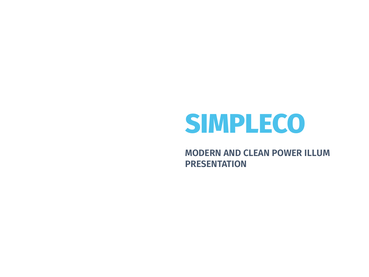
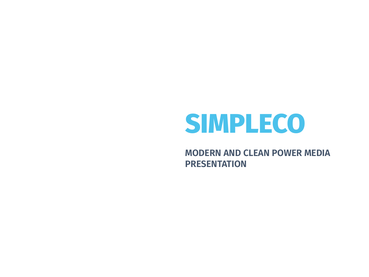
ILLUM: ILLUM -> MEDIA (317, 153)
